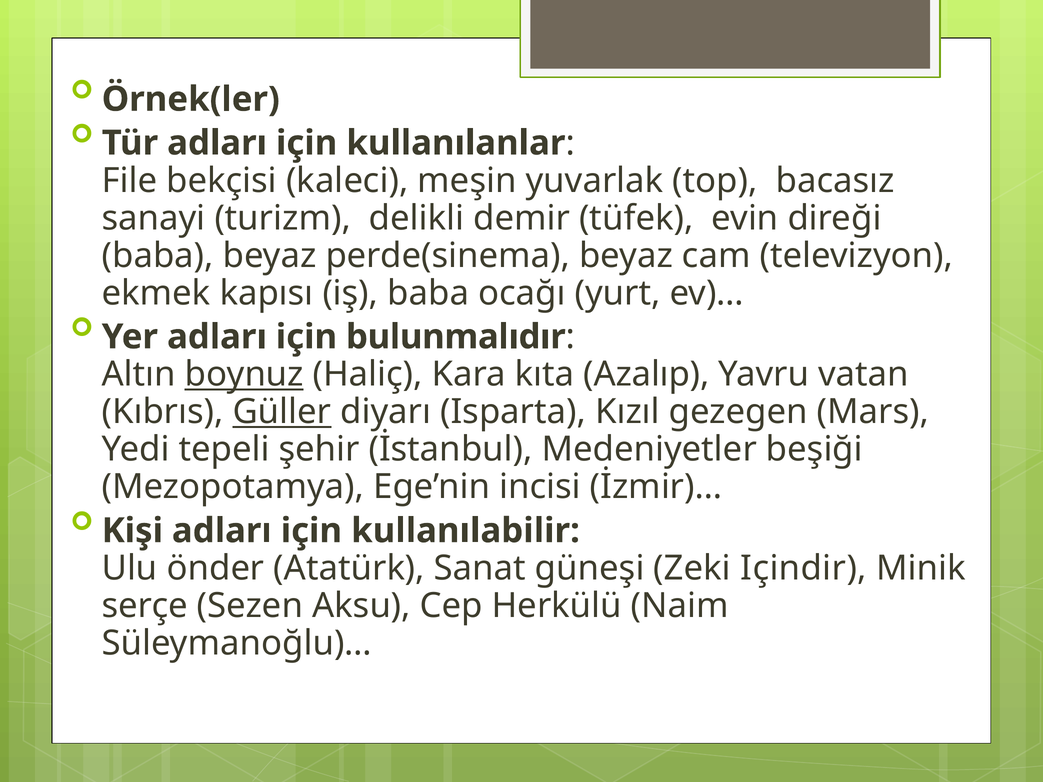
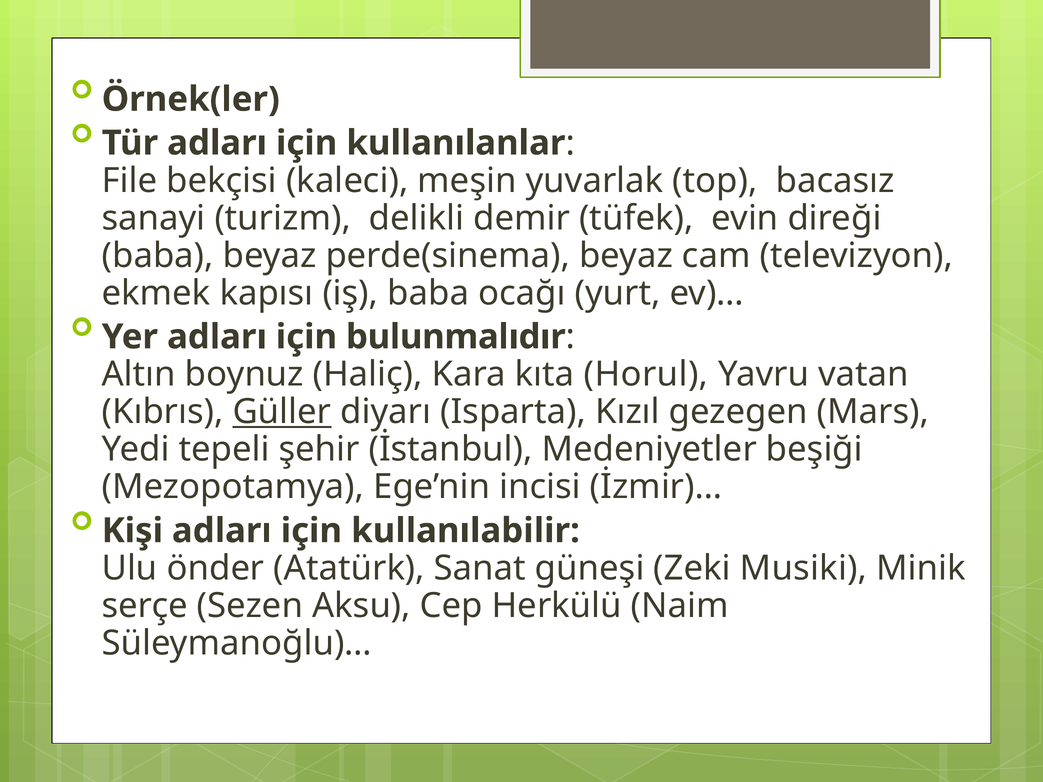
boynuz underline: present -> none (244, 375)
Azalıp: Azalıp -> Horul (646, 375)
Içindir: Içindir -> Musiki (804, 568)
